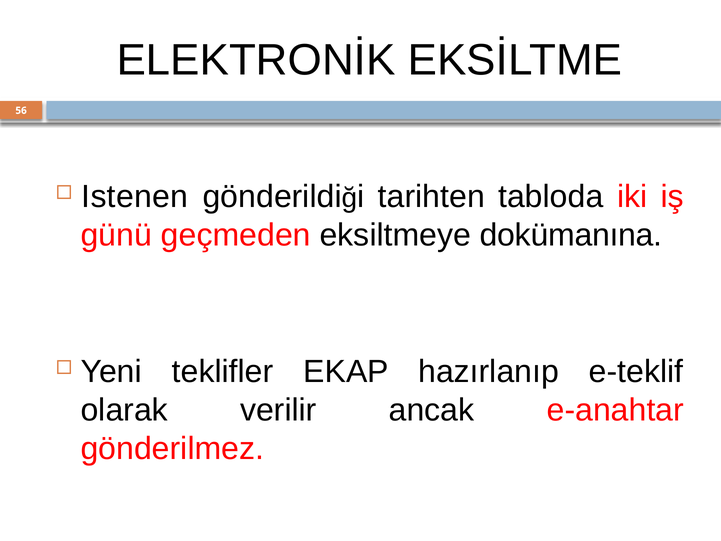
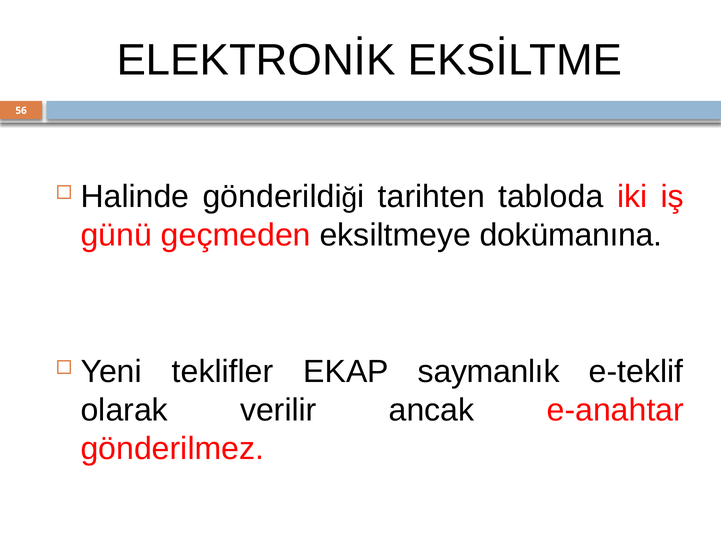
Istenen: Istenen -> Halinde (135, 197)
hazırlanıp: hazırlanıp -> saymanlık (489, 372)
